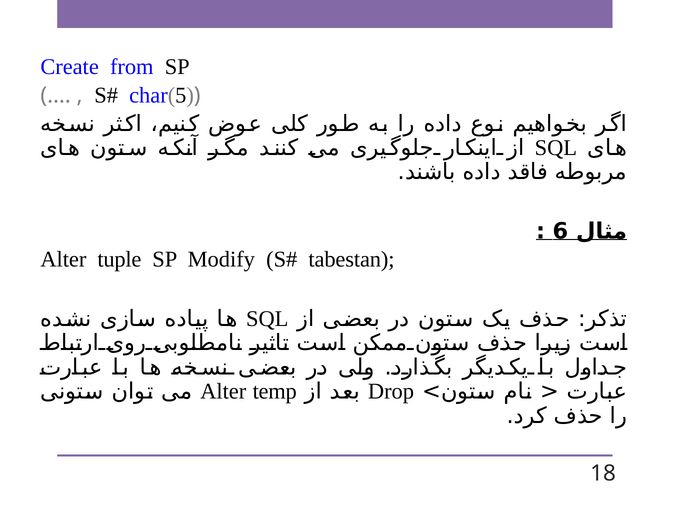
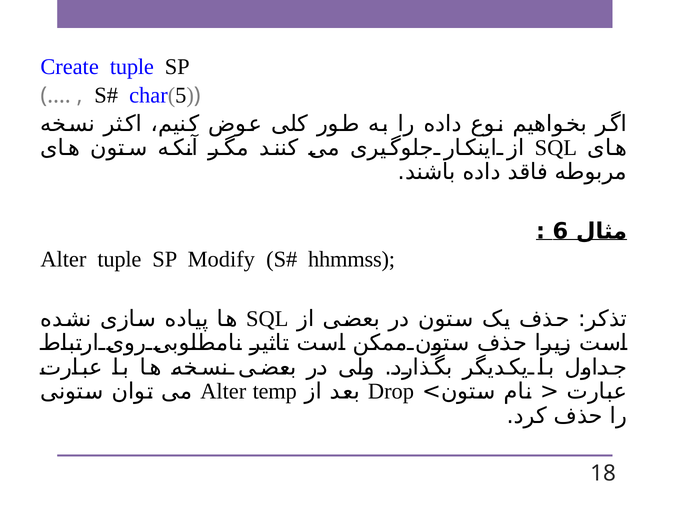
Create from: from -> tuple (132, 67)
tabestan: tabestan -> hhmmss (352, 259)
